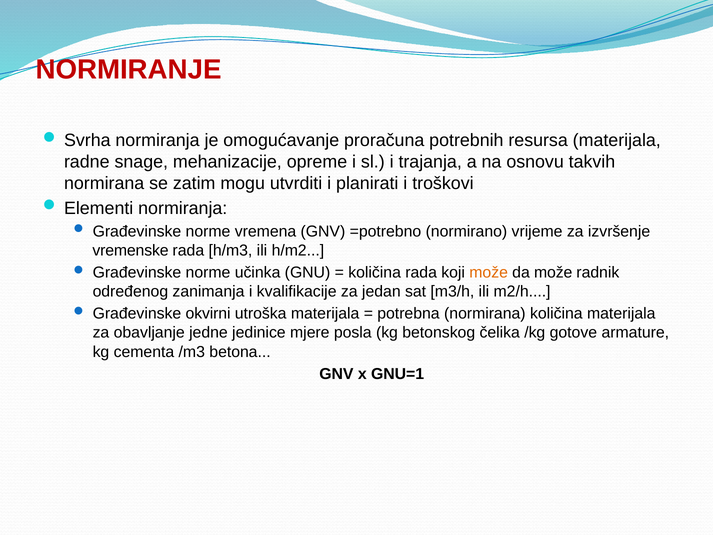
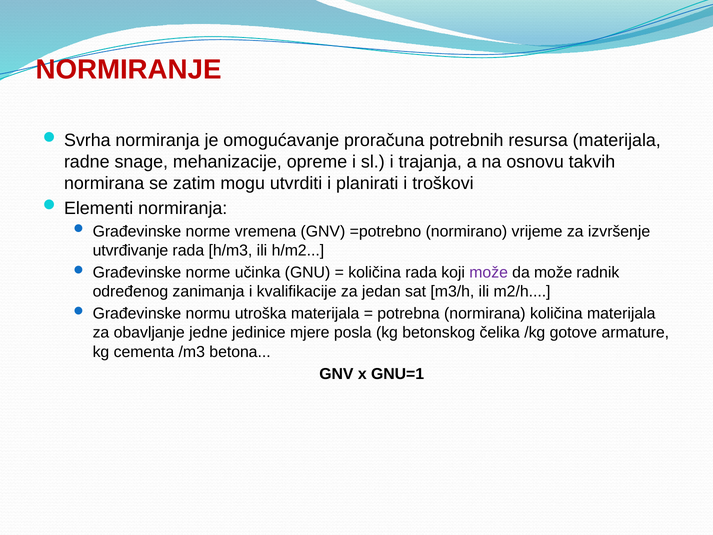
vremenske: vremenske -> utvrđivanje (130, 250)
može colour: orange -> purple (489, 272)
okvirni: okvirni -> normu (208, 314)
